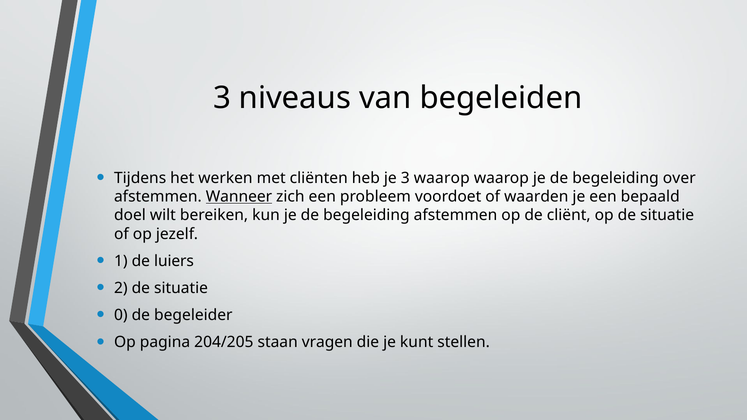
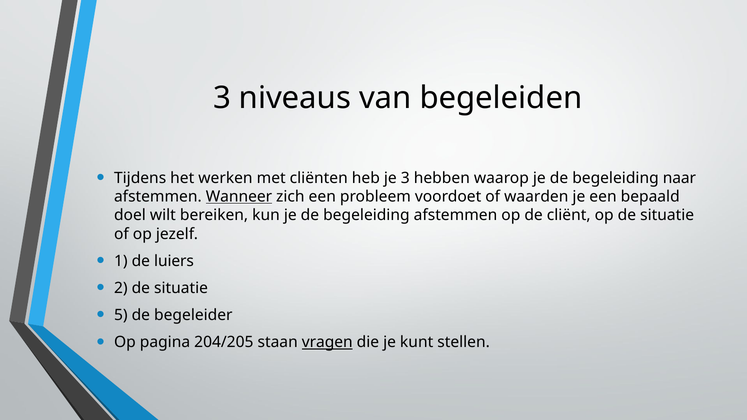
3 waarop: waarop -> hebben (442, 178)
over: over -> naar (679, 178)
0: 0 -> 5 (121, 315)
vragen underline: none -> present (327, 342)
